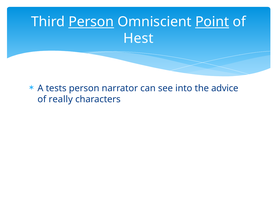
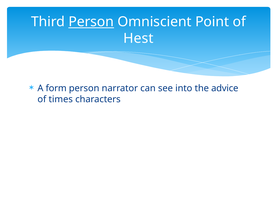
Point underline: present -> none (212, 22)
tests: tests -> form (56, 89)
really: really -> times (61, 100)
